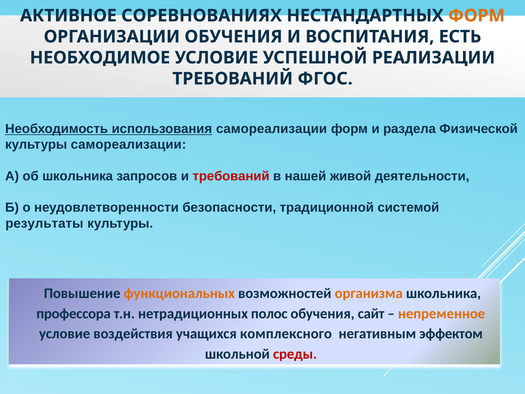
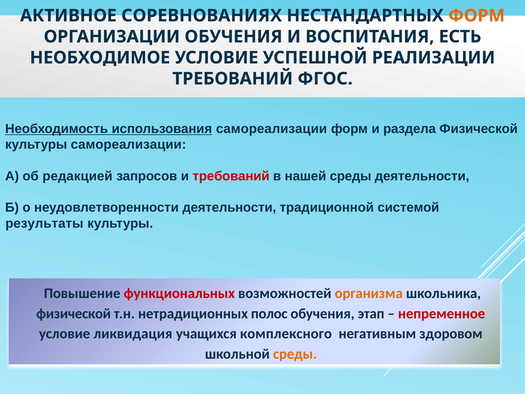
об школьника: школьника -> редакцией (77, 176)
нашей живой: живой -> среды (351, 176)
неудовлетворенности безопасности: безопасности -> деятельности (229, 207)
функциональных colour: orange -> red (179, 293)
профессора: профессора -> физической (74, 313)
сайт: сайт -> этап (371, 313)
непременное colour: orange -> red (442, 313)
воздействия: воздействия -> ликвидация (133, 334)
эффектом: эффектом -> здоровом (451, 334)
среды colour: red -> orange (295, 354)
